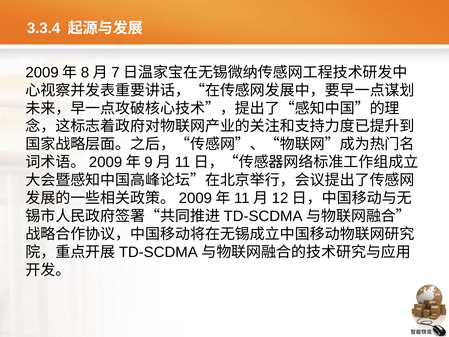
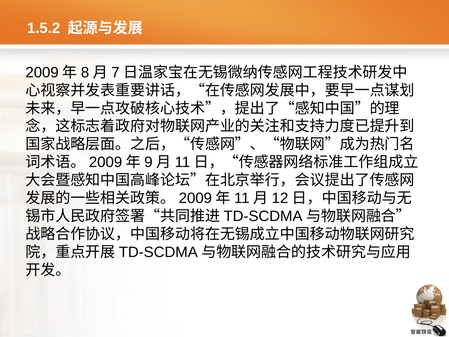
3.3.4: 3.3.4 -> 1.5.2 (44, 28)
